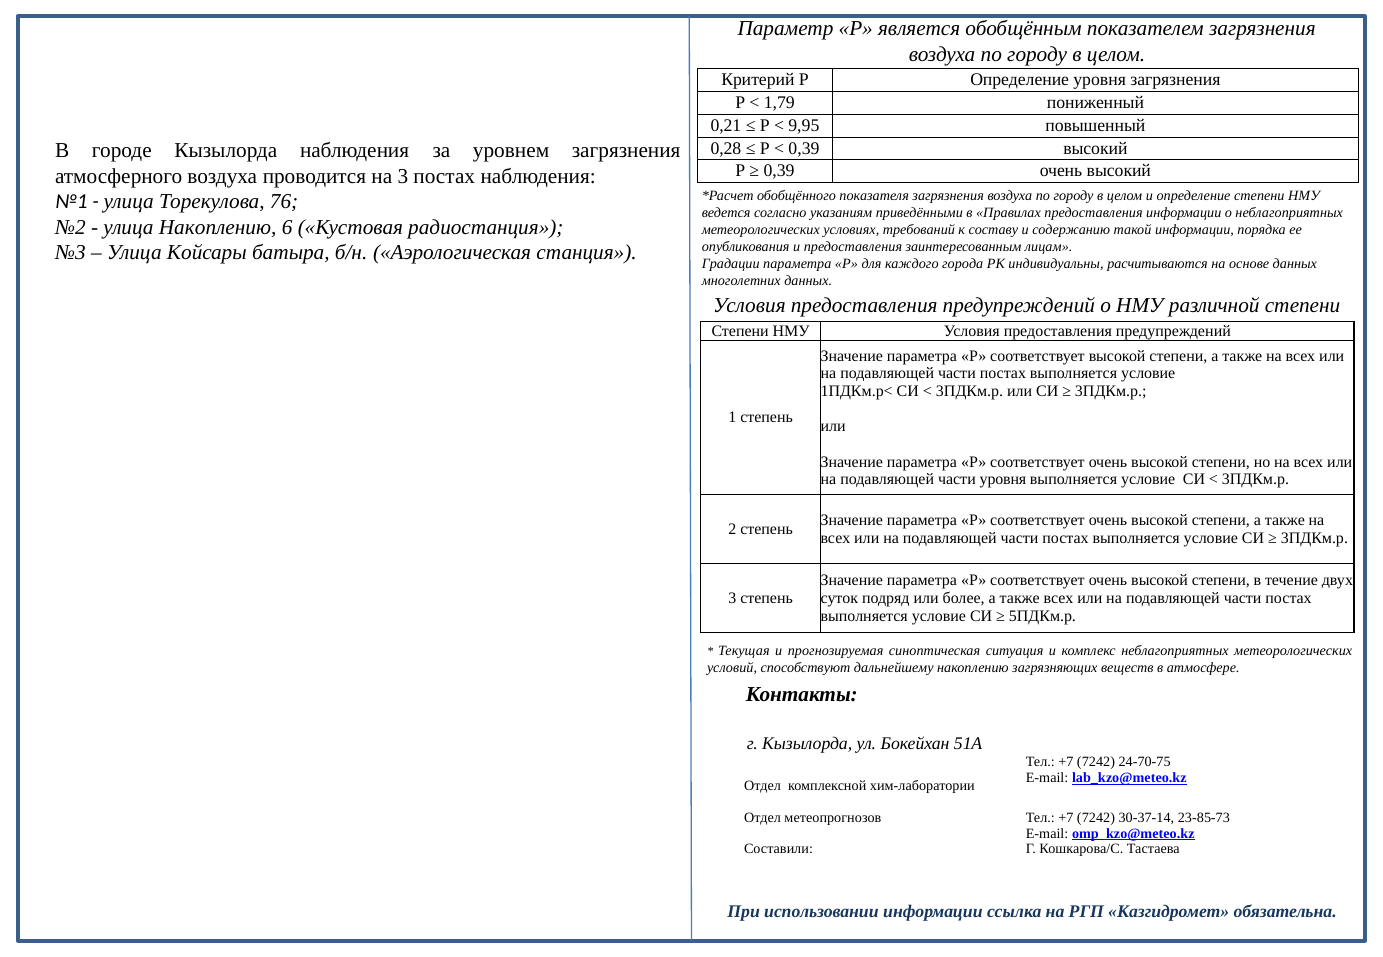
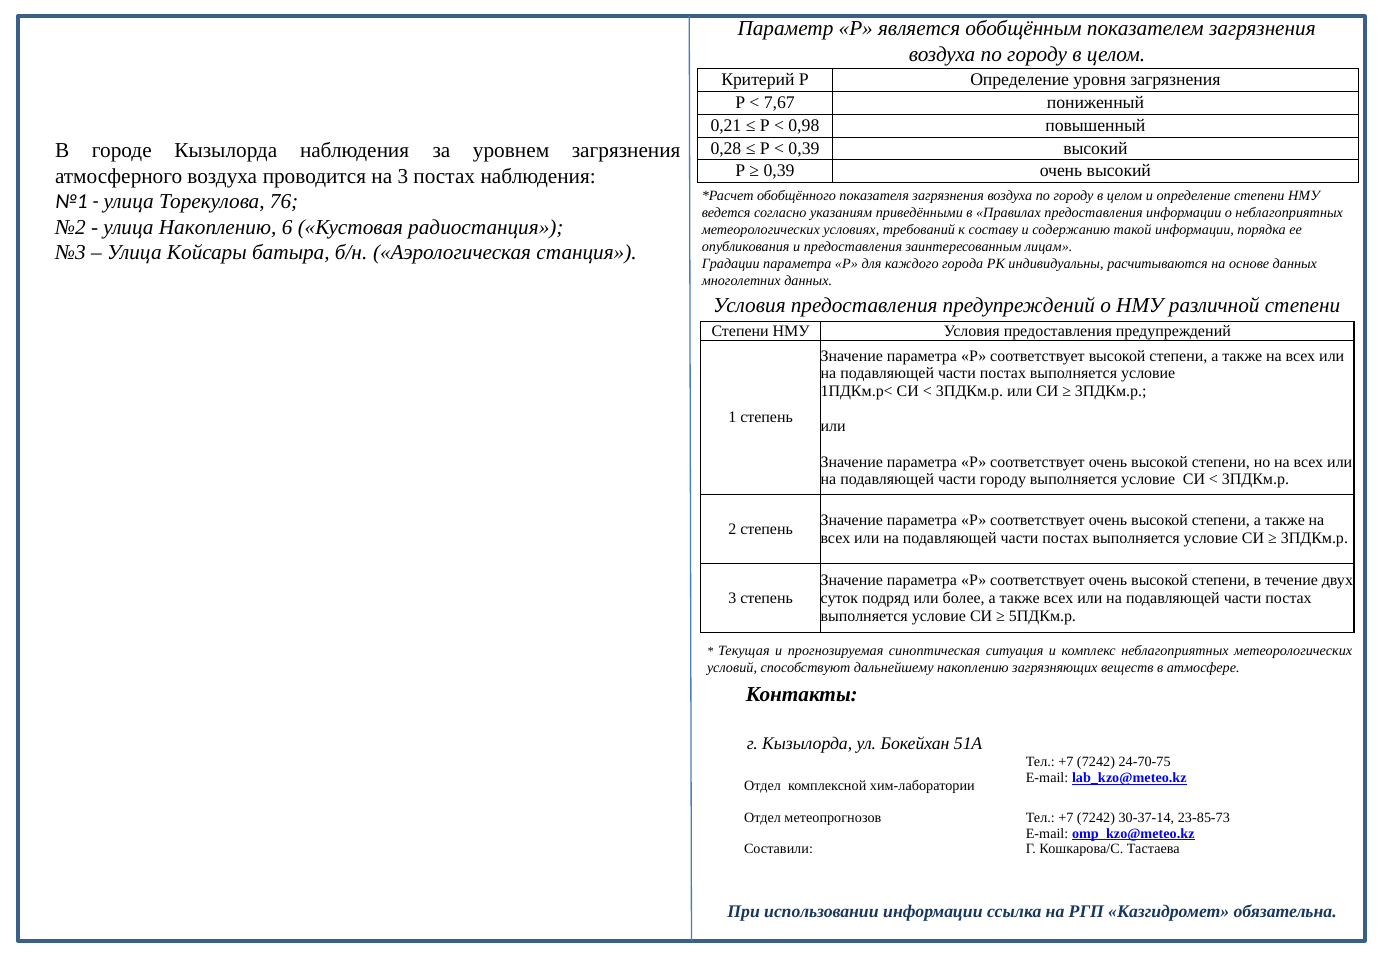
1,79: 1,79 -> 7,67 (779, 103)
9,95: 9,95 -> 0,98 (804, 126)
части уровня: уровня -> городу (1003, 480)
